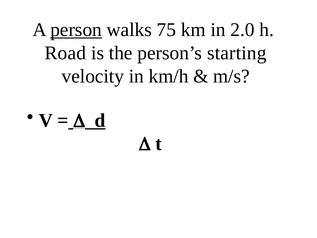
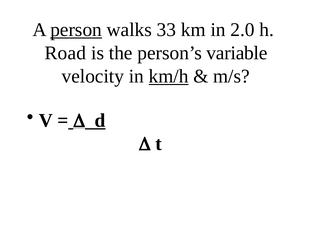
75: 75 -> 33 (166, 30)
starting: starting -> variable (237, 53)
km/h underline: none -> present (169, 76)
